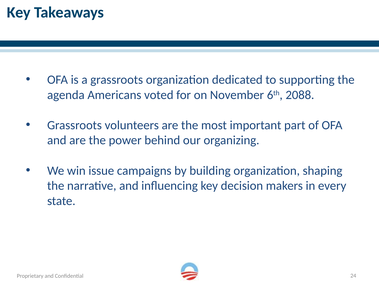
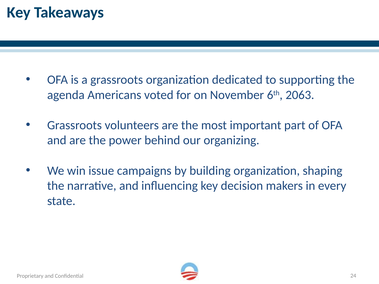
2088: 2088 -> 2063 (300, 95)
